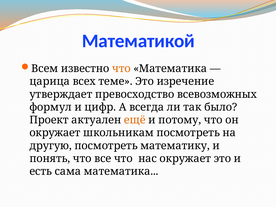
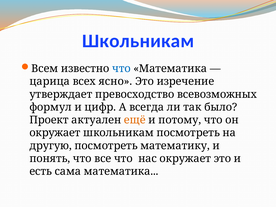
Математикой: Математикой -> Школьникам (138, 41)
что colour: orange -> blue (121, 69)
теме: теме -> ясно (115, 81)
